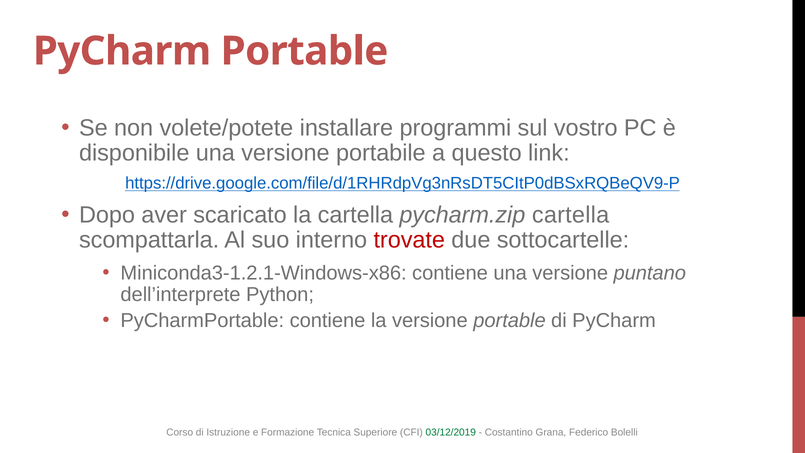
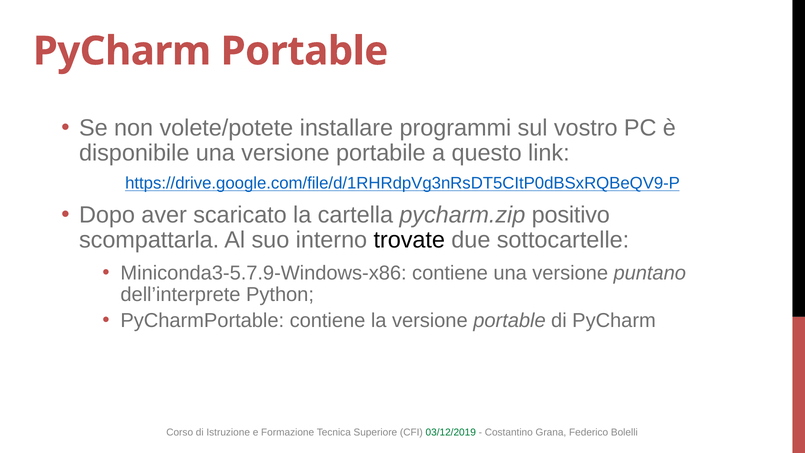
pycharm.zip cartella: cartella -> positivo (571, 215)
trovate colour: red -> black (409, 240)
Miniconda3-1.2.1-Windows-x86: Miniconda3-1.2.1-Windows-x86 -> Miniconda3-5.7.9-Windows-x86 (264, 273)
